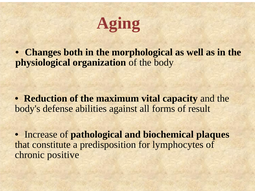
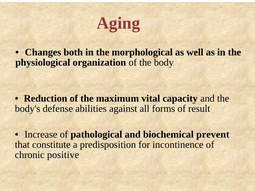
plaques: plaques -> prevent (213, 135)
lymphocytes: lymphocytes -> incontinence (178, 145)
